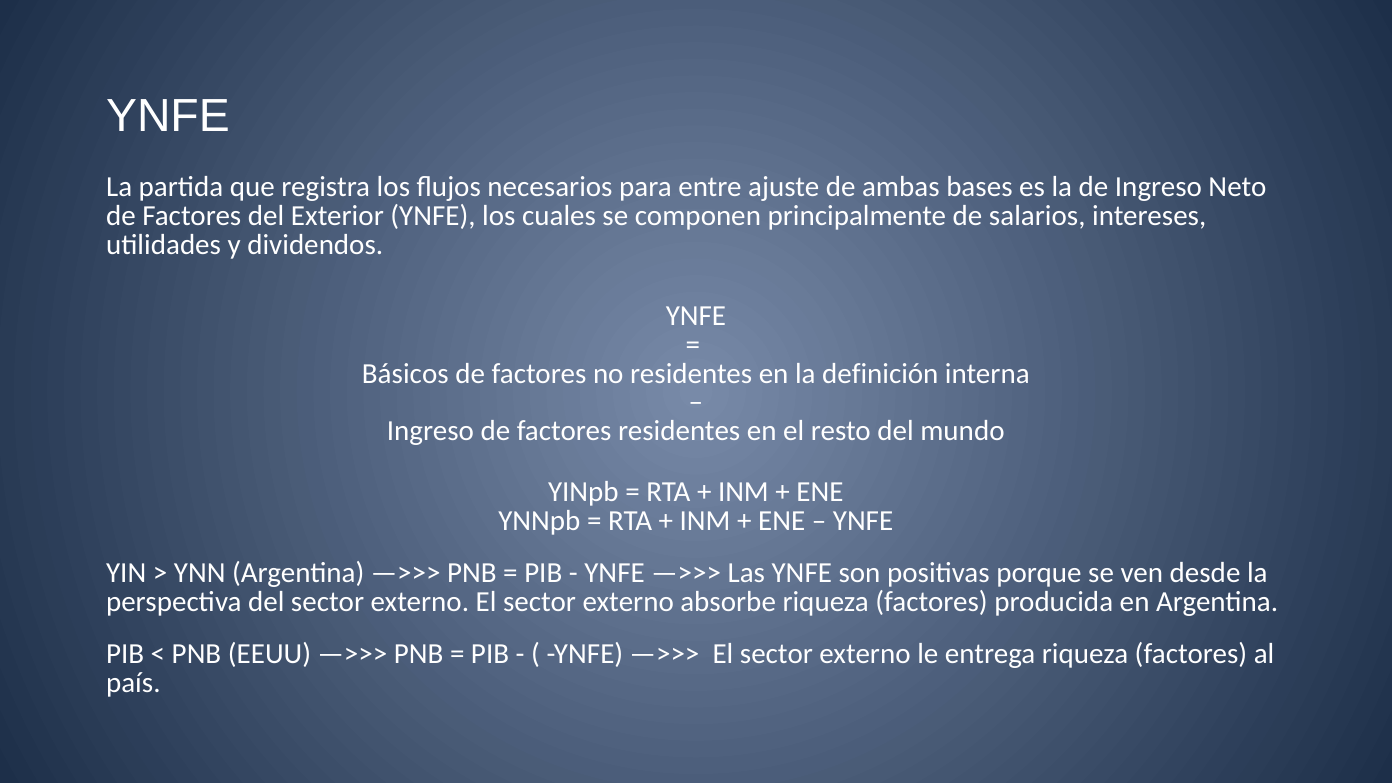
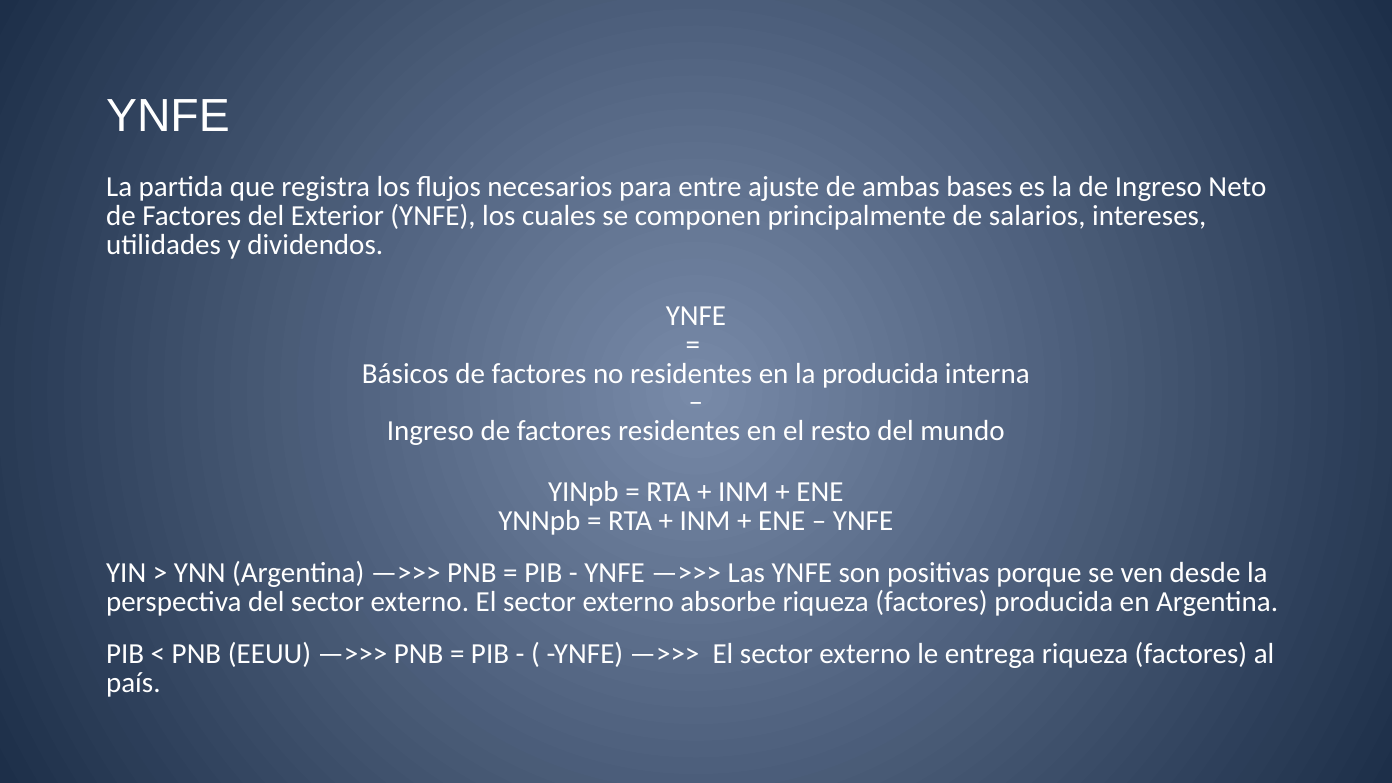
la definición: definición -> producida (880, 374)
